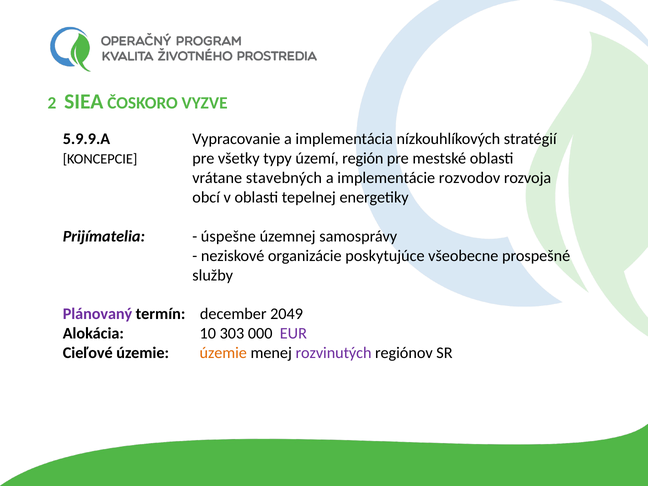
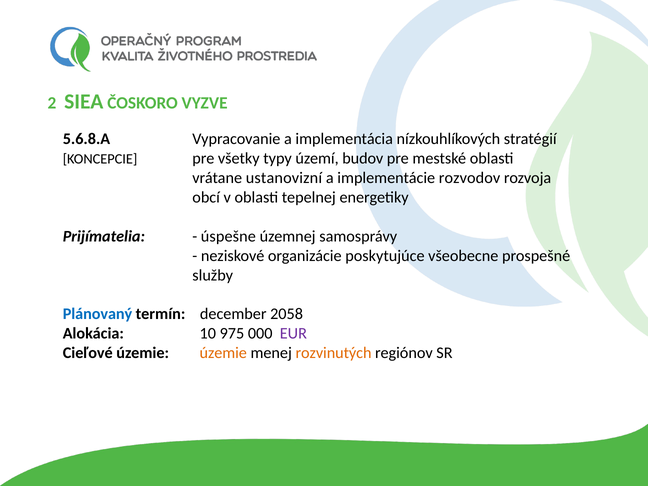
5.9.9.A: 5.9.9.A -> 5.6.8.A (86, 139)
región: región -> budov (363, 159)
stavebných: stavebných -> ustanovizní (284, 178)
Plánovaný colour: purple -> blue (97, 314)
2049: 2049 -> 2058 (287, 314)
303: 303 -> 975 (232, 334)
rozvinutých colour: purple -> orange (334, 353)
